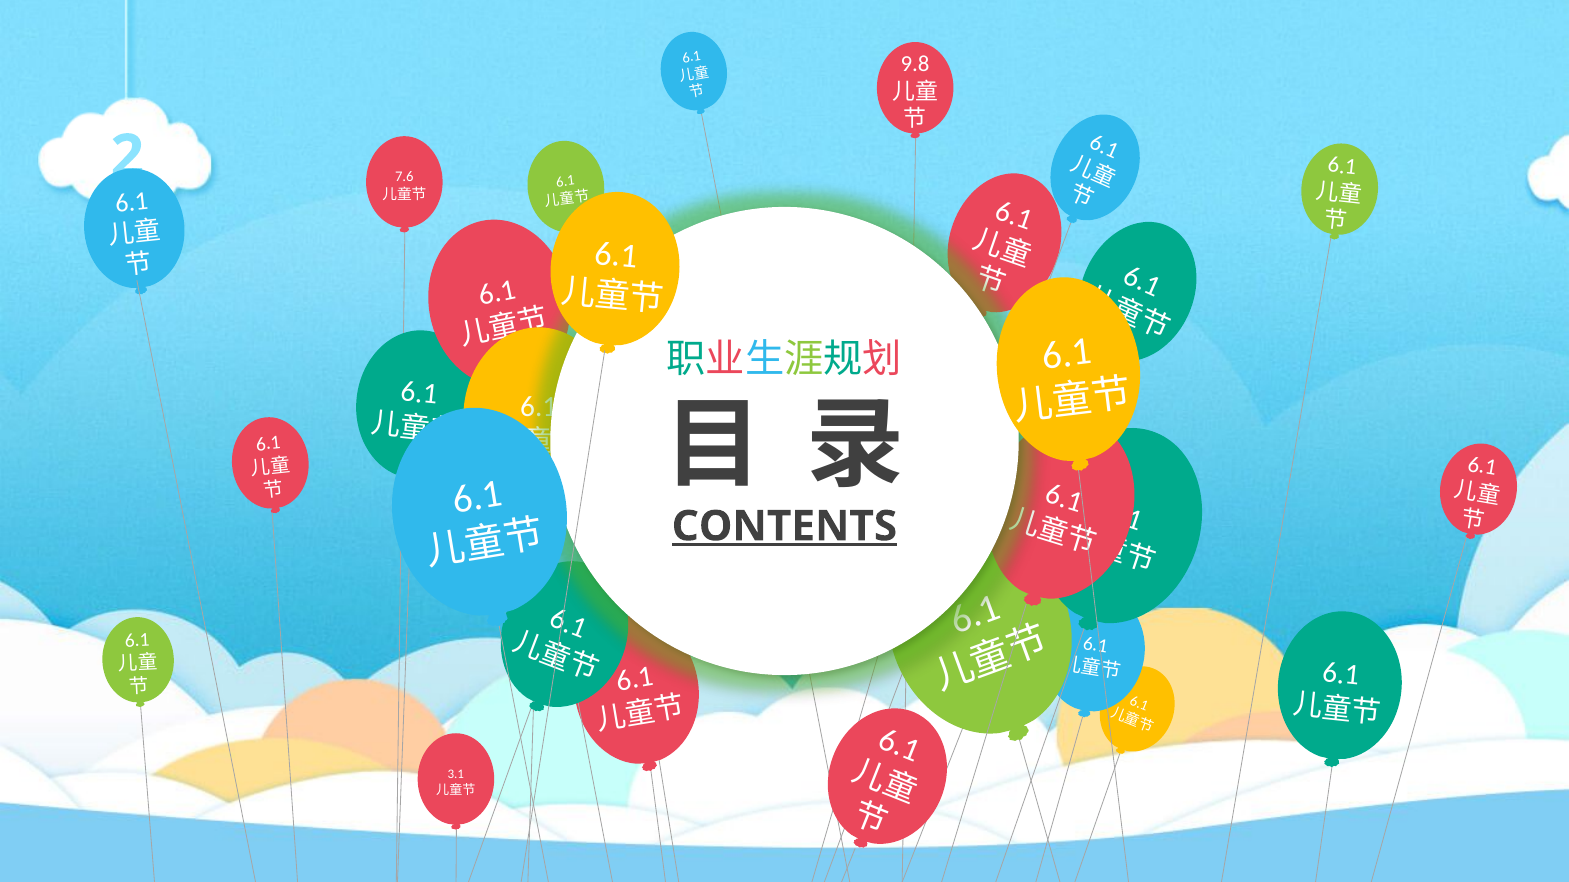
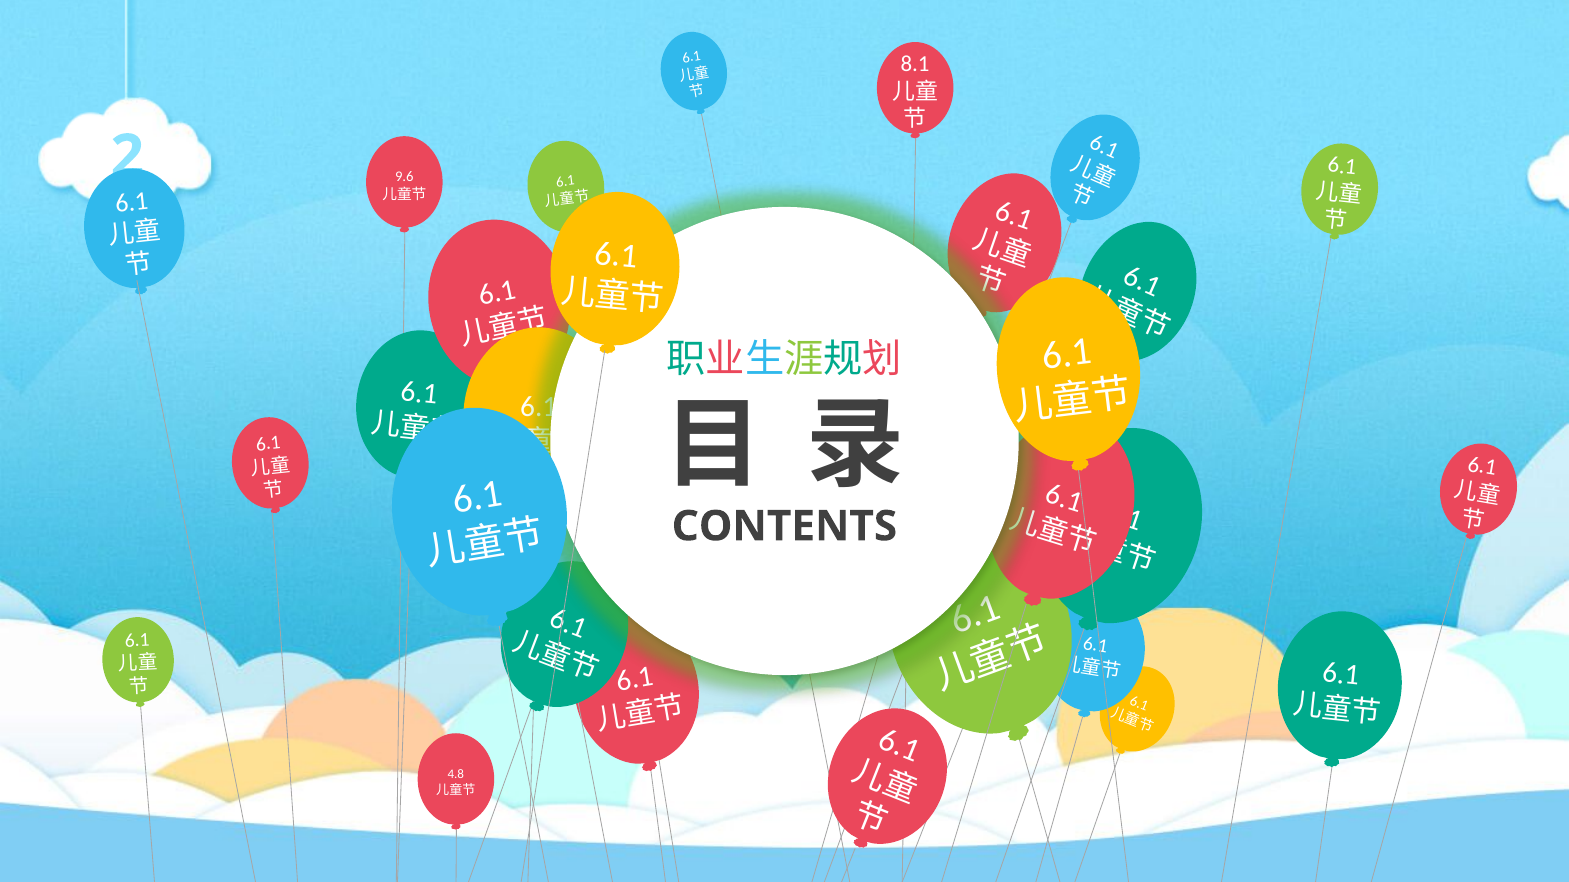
9.8: 9.8 -> 8.1 (915, 64)
7.6: 7.6 -> 9.6 (404, 177)
CONTENTS underline: present -> none (784, 527)
3.1: 3.1 -> 4.8 (456, 775)
